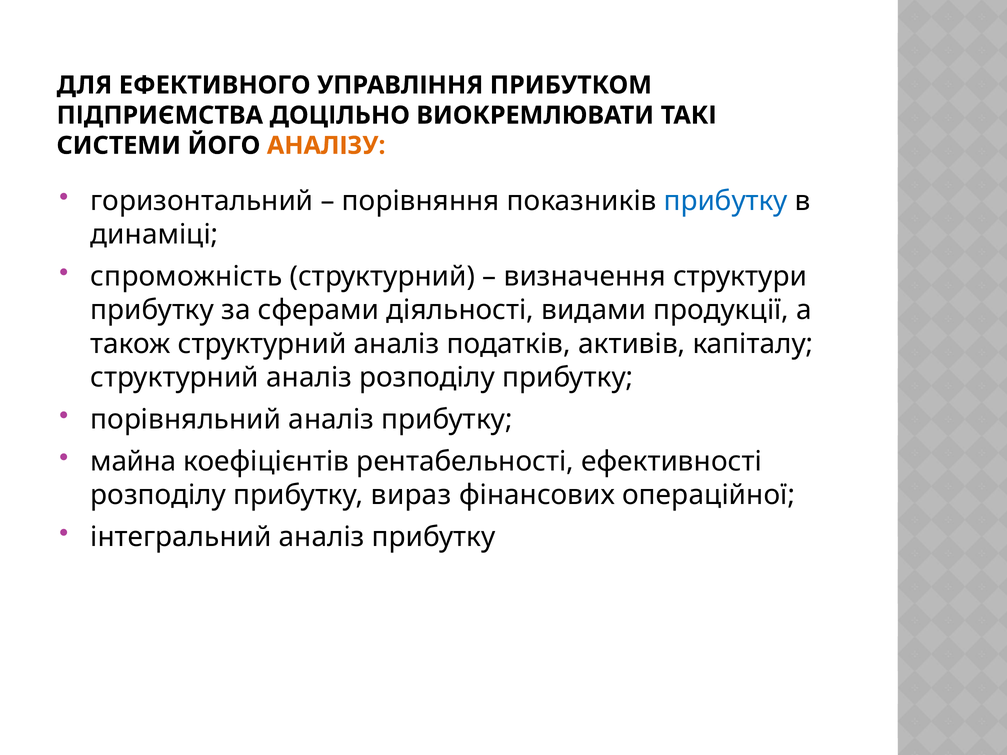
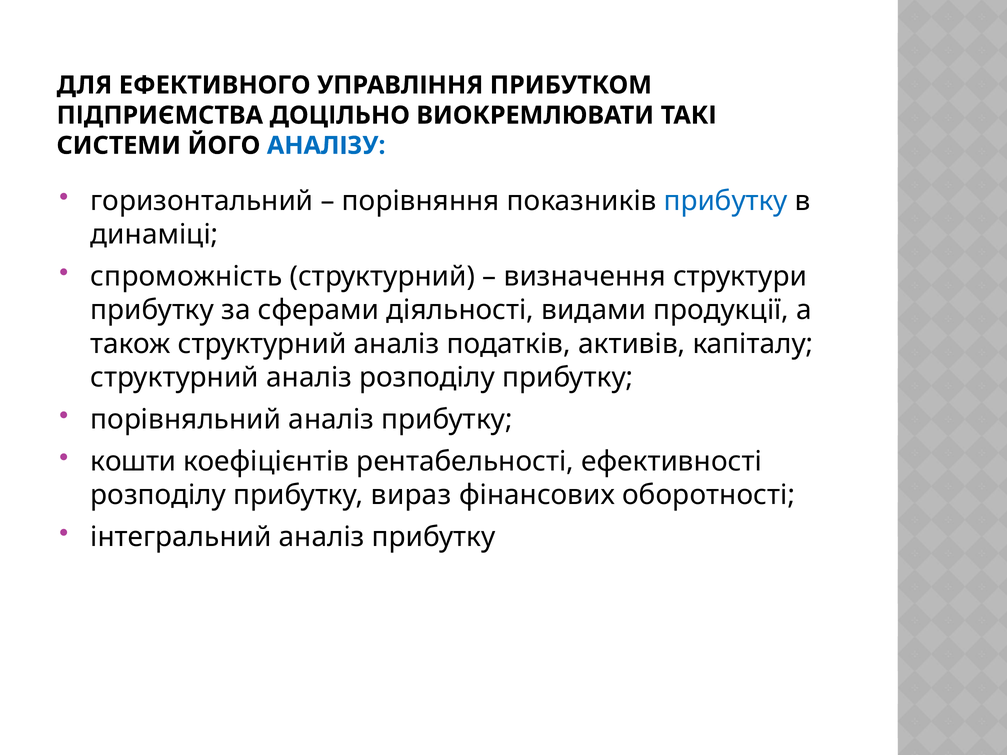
АНАЛІЗУ colour: orange -> blue (326, 146)
майна: майна -> кошти (133, 462)
операційної: операційної -> оборотності (709, 495)
